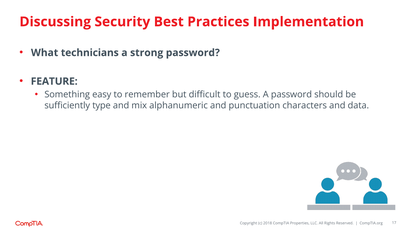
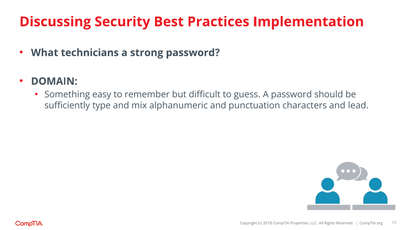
FEATURE: FEATURE -> DOMAIN (54, 82)
data: data -> lead (358, 106)
